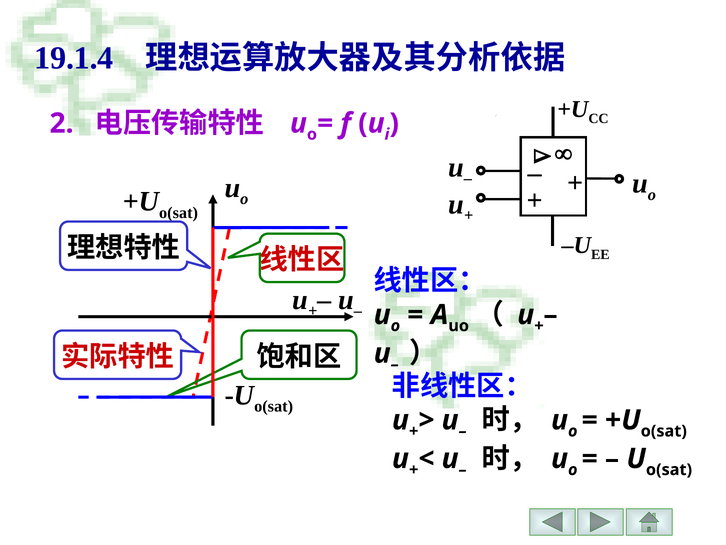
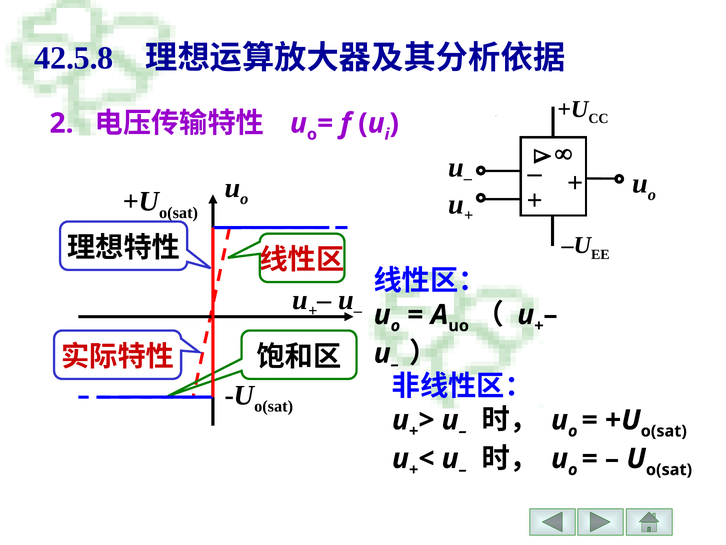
19.1.4: 19.1.4 -> 42.5.8 (74, 58)
